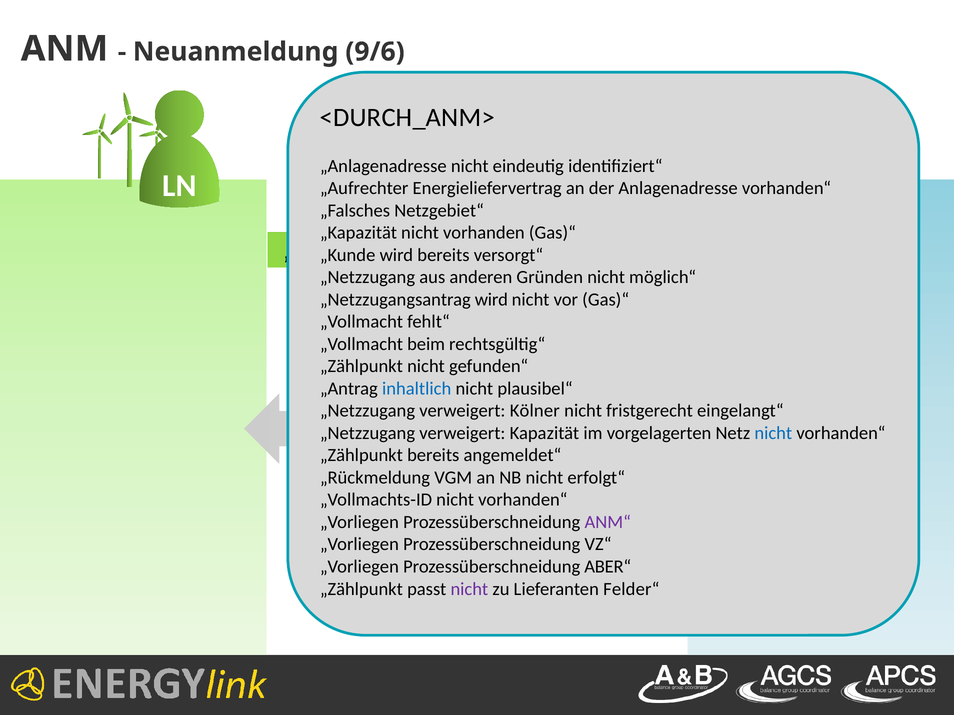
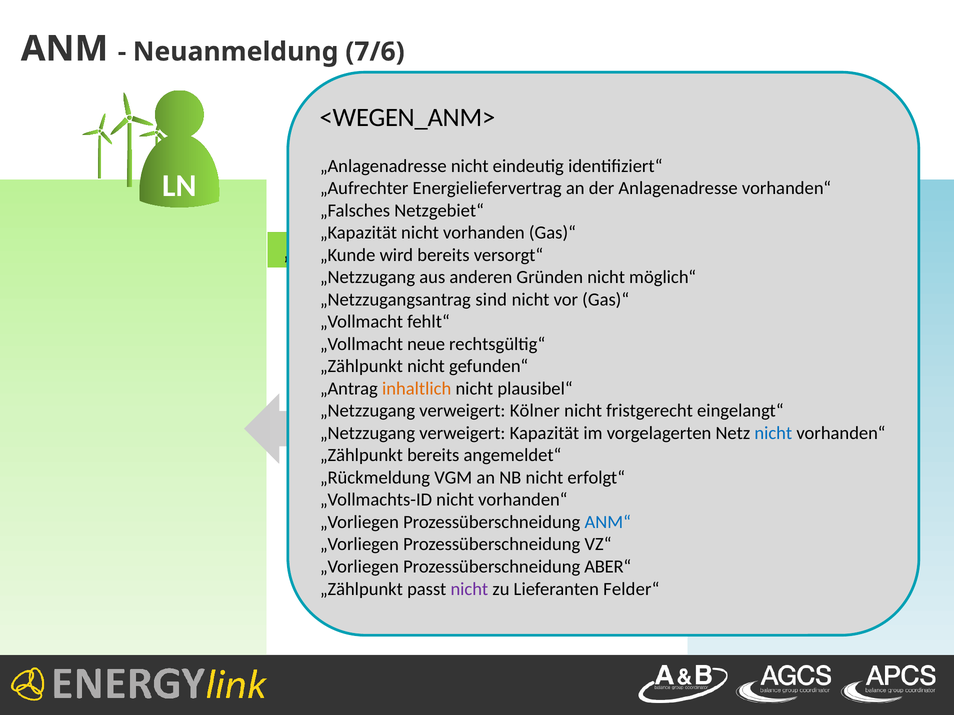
9/6: 9/6 -> 7/6 (375, 52)
<DURCH_ANM>: <DURCH_ANM> -> <WEGEN_ANM> (408, 117)
„Netzzugangsantrag wird: wird -> sind (491, 300)
beim: beim -> neue (426, 344)
inhaltlich colour: blue -> orange (417, 389)
ANM“ colour: purple -> blue (608, 522)
